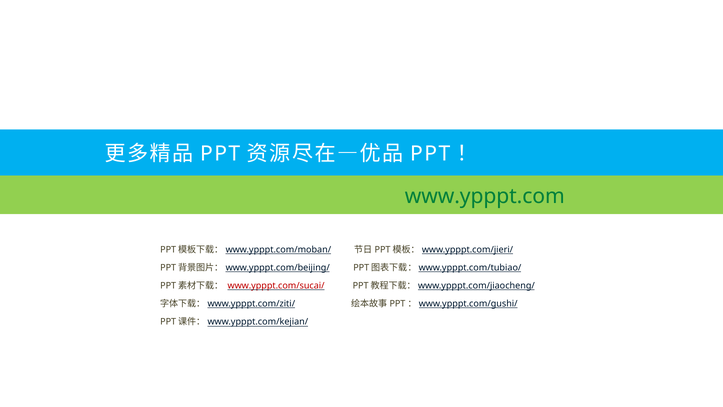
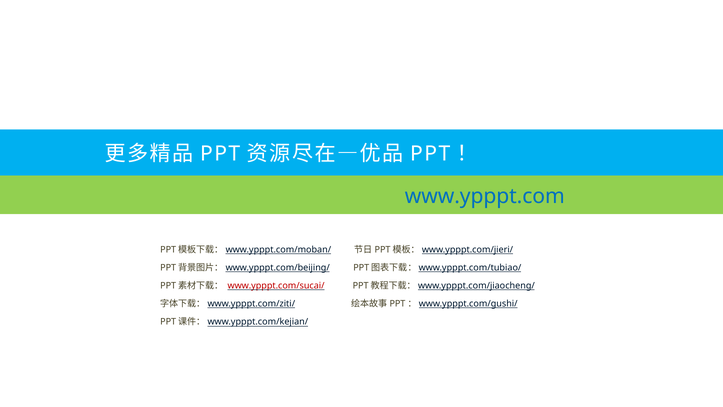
www.ypppt.com colour: green -> blue (485, 196)
